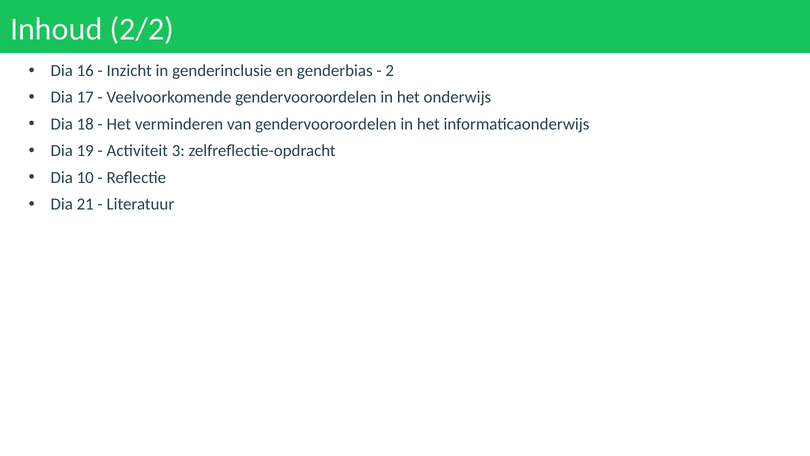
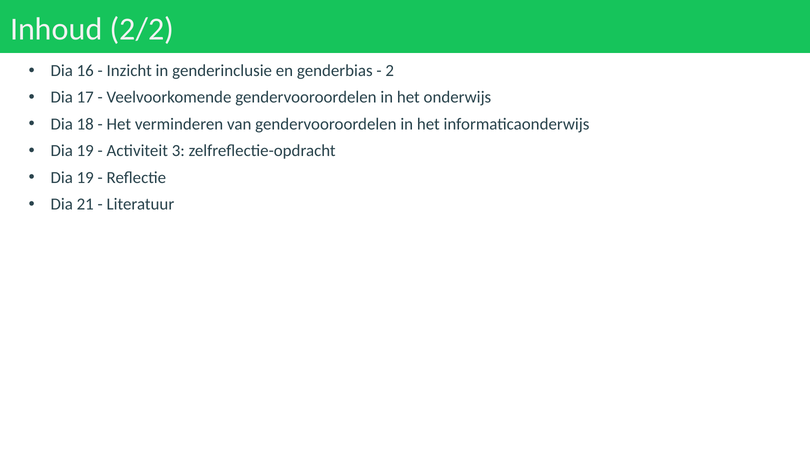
10: 10 -> 19 (85, 177)
